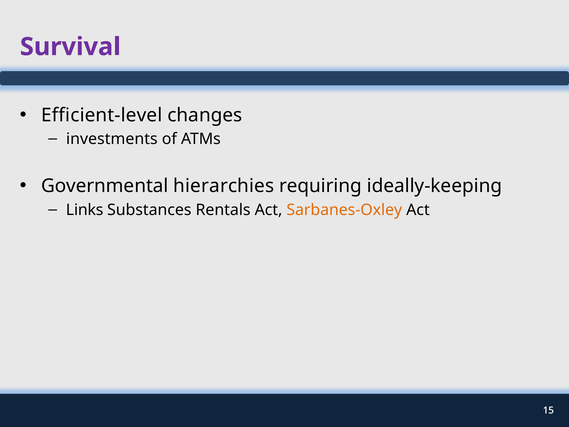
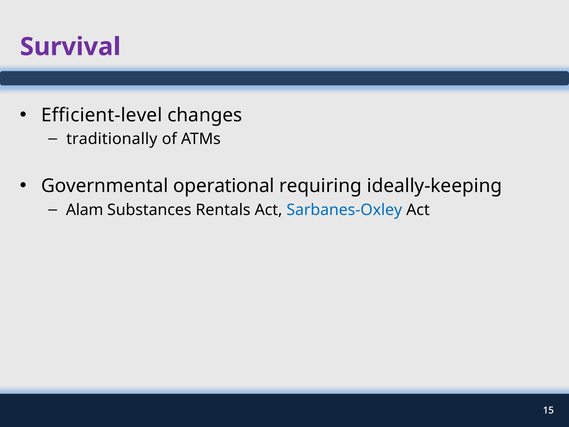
investments: investments -> traditionally (112, 139)
hierarchies: hierarchies -> operational (224, 186)
Links: Links -> Alam (85, 210)
Sarbanes-Oxley colour: orange -> blue (344, 210)
